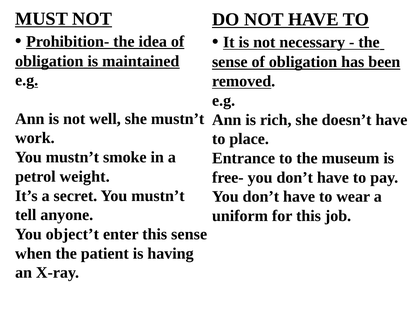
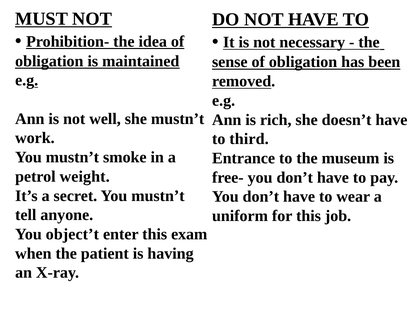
place: place -> third (249, 139)
this sense: sense -> exam (189, 234)
